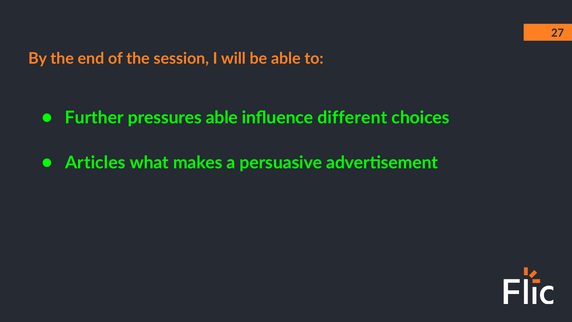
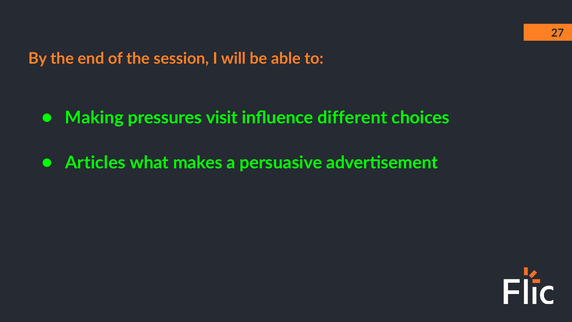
Further: Further -> Making (94, 118)
pressures able: able -> visit (222, 118)
